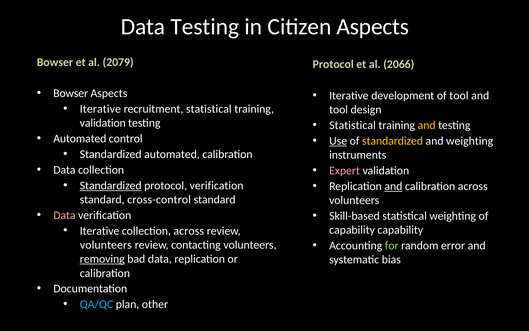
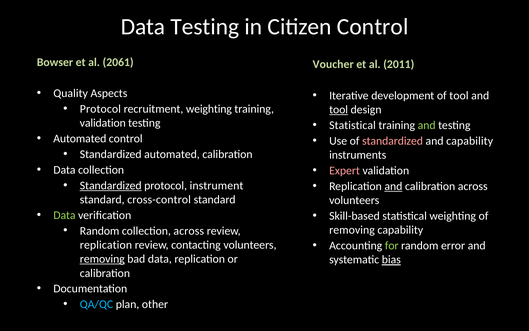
Citizen Aspects: Aspects -> Control (373, 27)
2079: 2079 -> 2061 (118, 62)
Protocol: Protocol -> Voucher (333, 64)
2066: 2066 -> 2011 (399, 64)
Bowser: Bowser -> Quality (71, 93)
Iterative: Iterative -> Protocol (100, 109)
recruitment statistical: statistical -> weighting (209, 109)
tool underline: none -> present (339, 110)
and colour: yellow -> light green (427, 125)
Use underline: present -> none (338, 141)
standardized colour: yellow -> pink (393, 141)
and weighting: weighting -> capability (470, 141)
protocol verification: verification -> instrument (217, 185)
Data colour: pink -> light green (64, 215)
Iterative: Iterative -> Random (100, 231)
capability: capability -> removing (352, 230)
volunteers: volunteers -> replication (106, 245)
bias underline: none -> present (391, 259)
